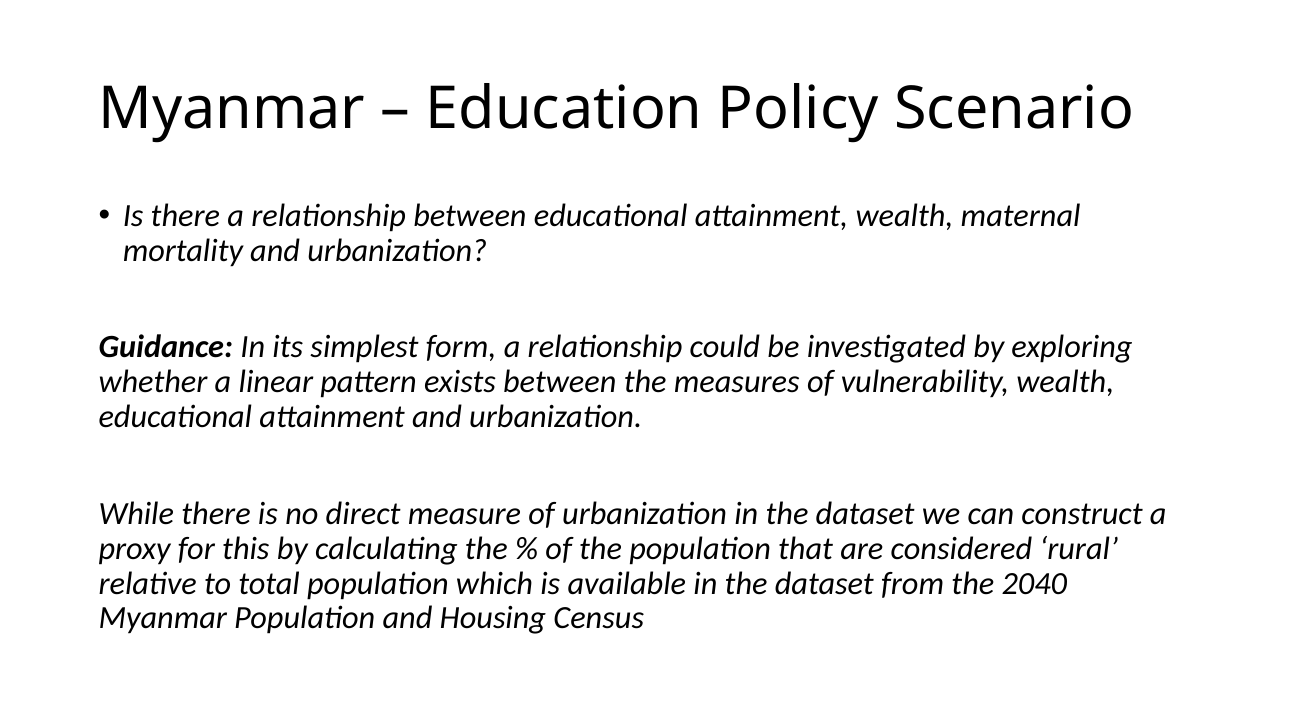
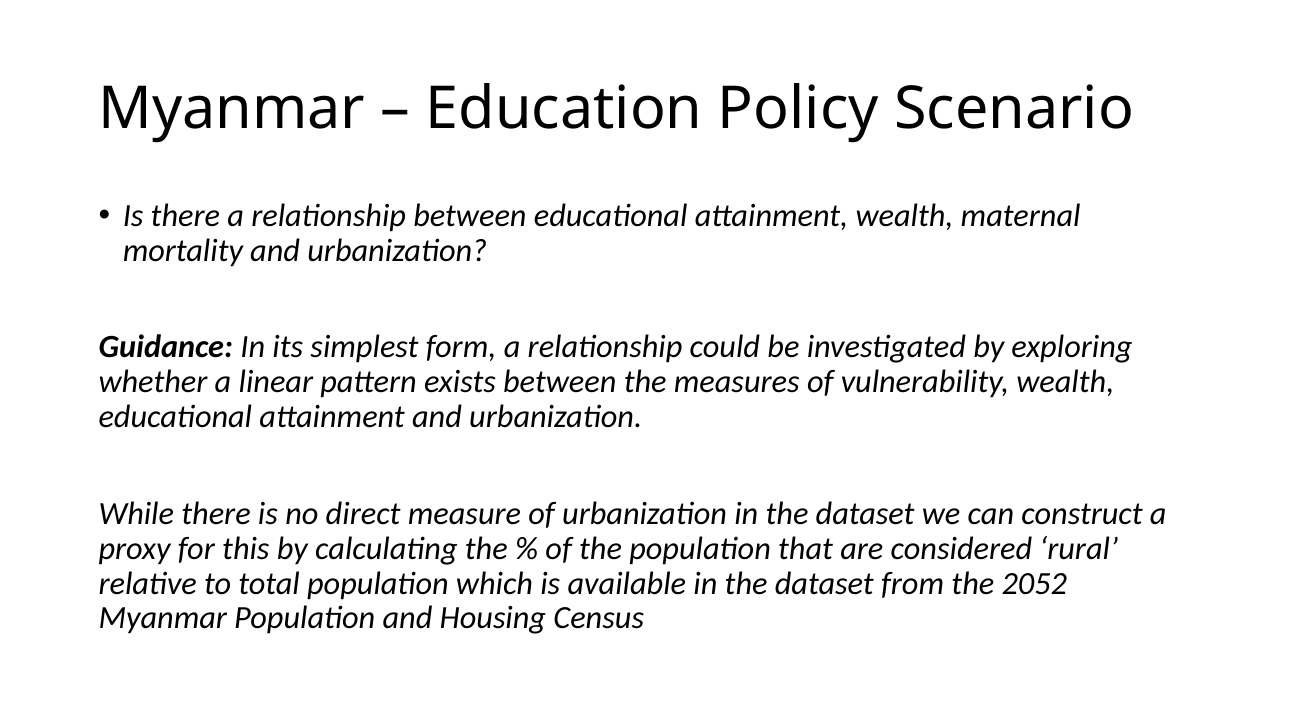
2040: 2040 -> 2052 (1034, 584)
